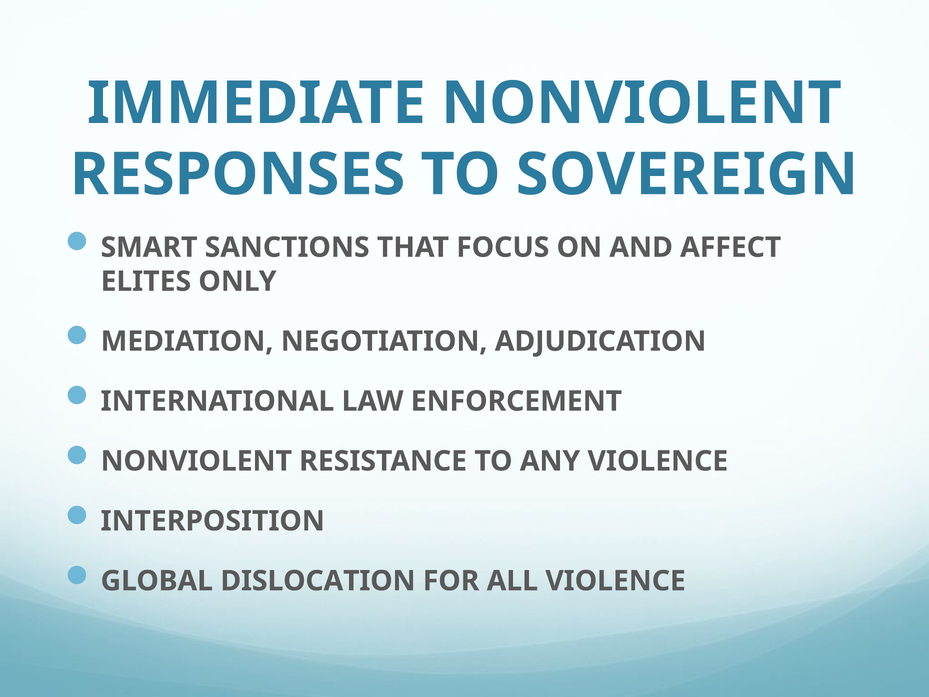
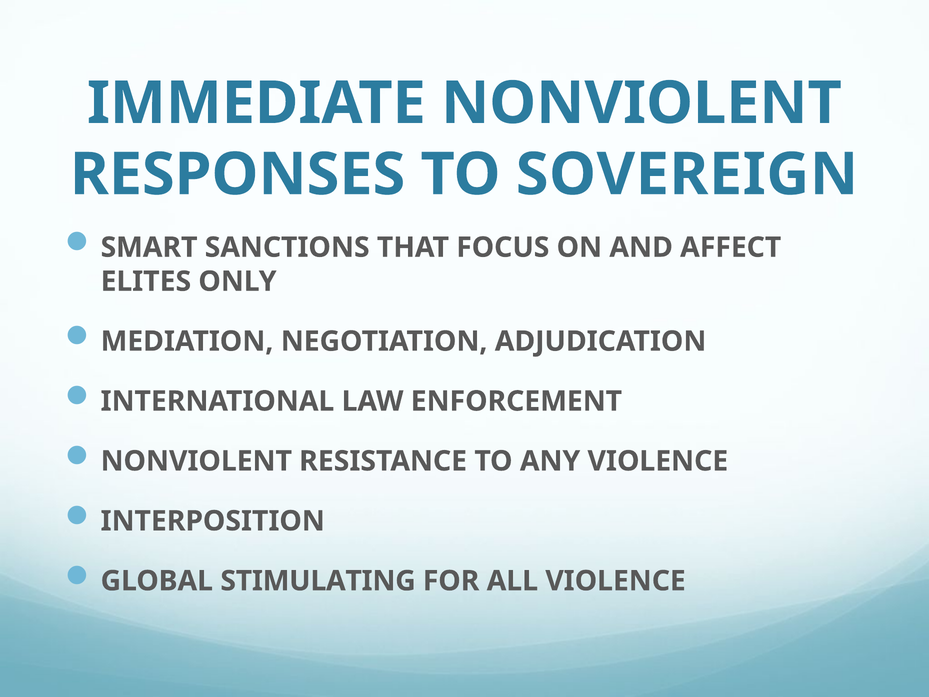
DISLOCATION: DISLOCATION -> STIMULATING (318, 581)
